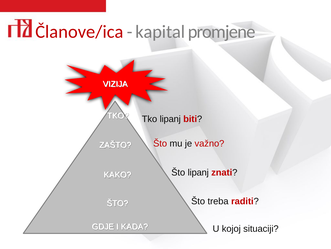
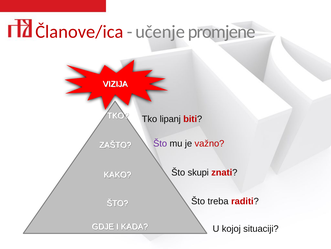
kapital: kapital -> učenje (160, 32)
Što colour: red -> purple (160, 143)
Što lipanj: lipanj -> skupi (198, 172)
